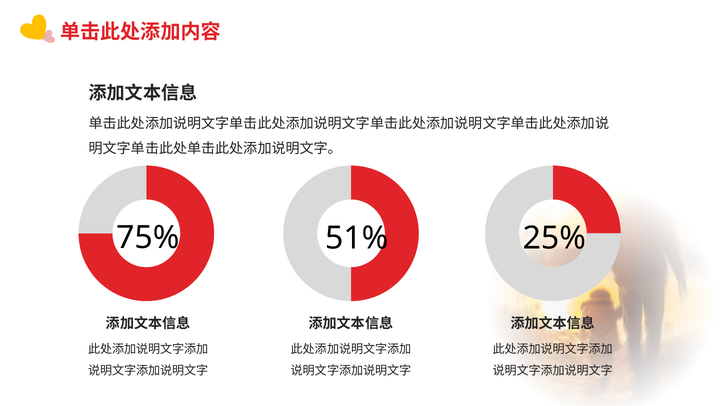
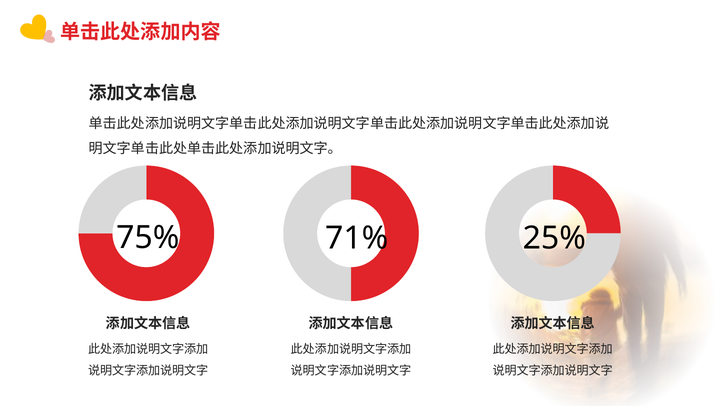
51%: 51% -> 71% (357, 238)
